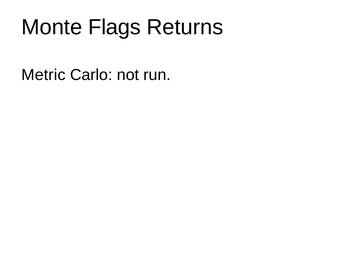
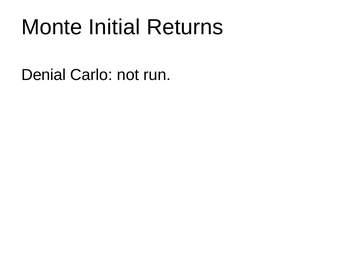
Flags: Flags -> Initial (114, 27)
Metric: Metric -> Denial (44, 75)
